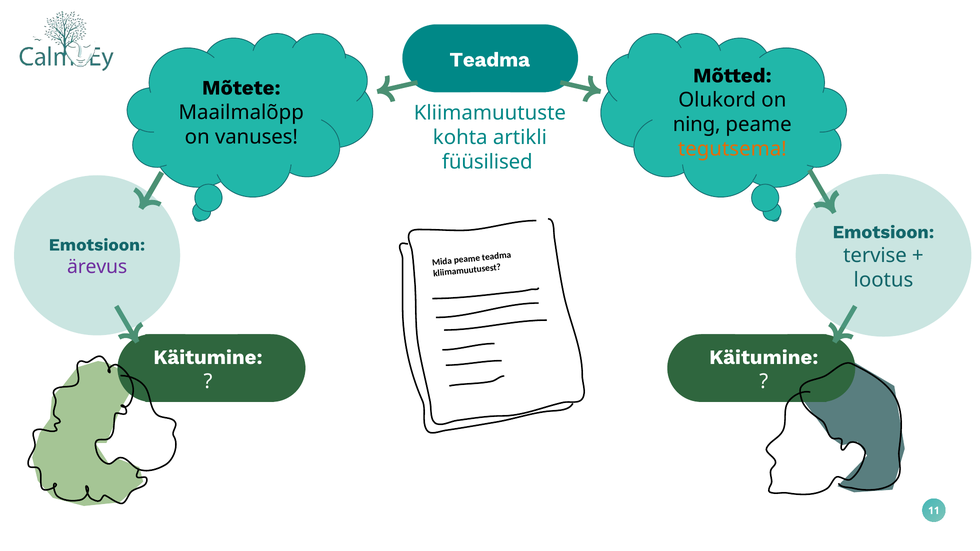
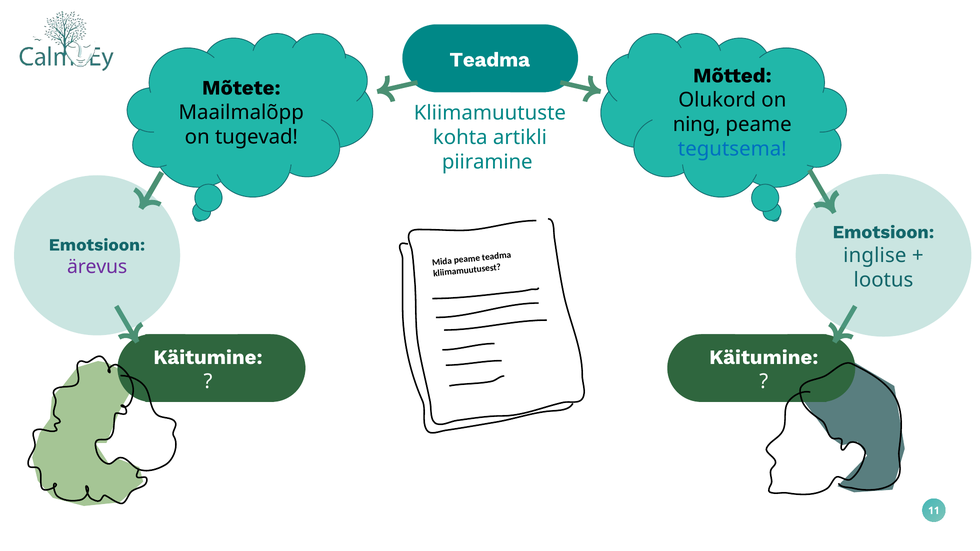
vanuses: vanuses -> tugevad (256, 137)
tegutsema colour: orange -> blue (732, 149)
füüsilised: füüsilised -> piiramine (487, 162)
tervise: tervise -> inglise (875, 256)
